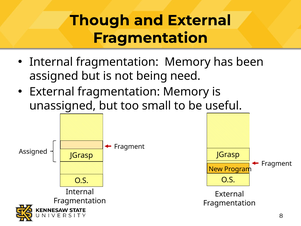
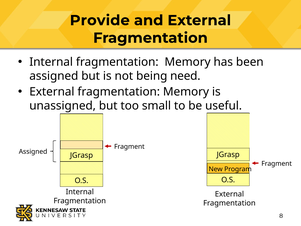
Though: Though -> Provide (100, 20)
